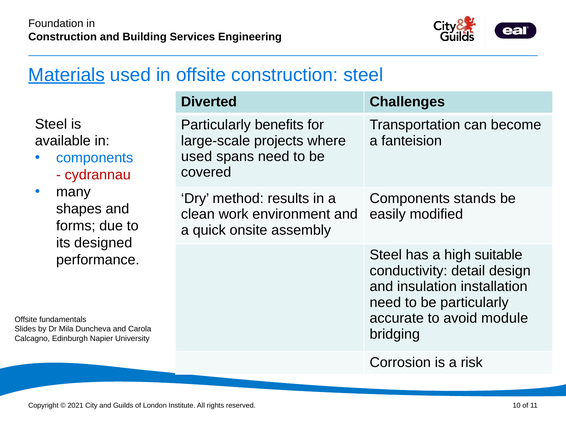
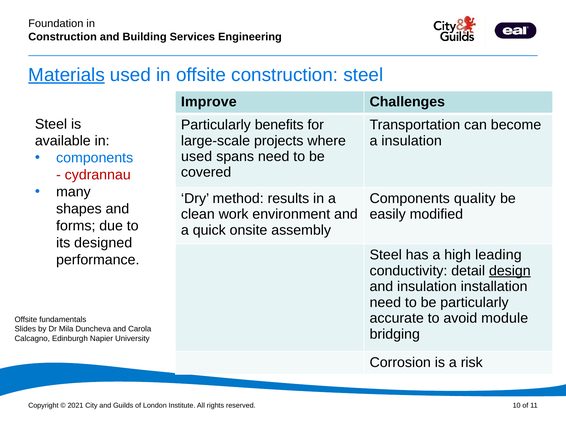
Diverted: Diverted -> Improve (209, 102)
a fanteision: fanteision -> insulation (412, 141)
stands: stands -> quality (475, 199)
suitable: suitable -> leading (498, 255)
design underline: none -> present (510, 271)
